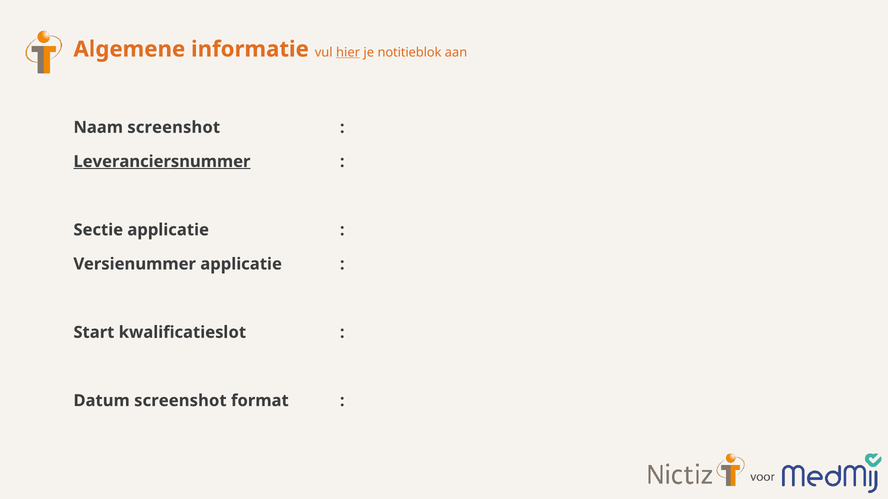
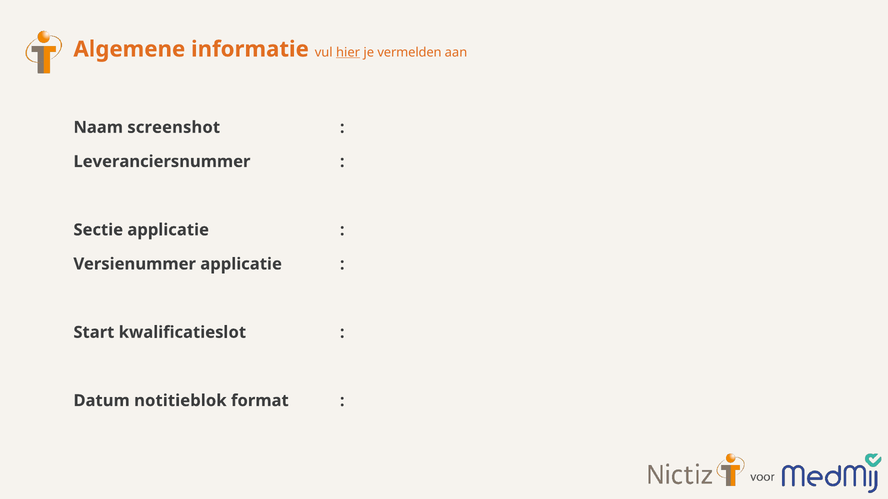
notitieblok: notitieblok -> vermelden (409, 52)
Leveranciersnummer underline: present -> none (162, 162)
Datum screenshot: screenshot -> notitieblok (180, 401)
